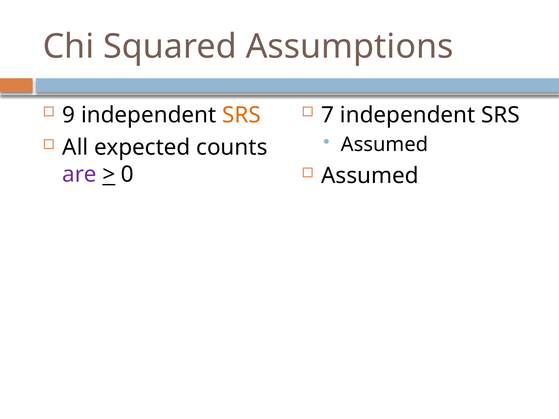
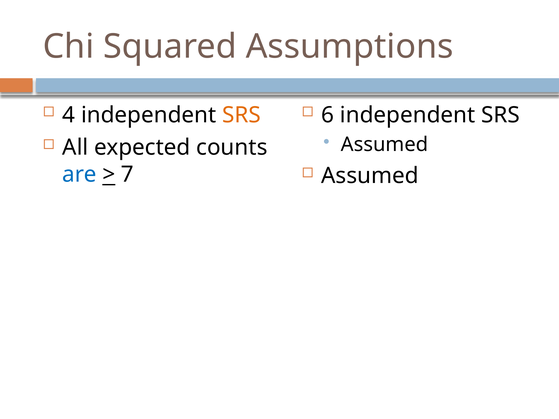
9: 9 -> 4 (69, 115)
7: 7 -> 6 (328, 115)
are colour: purple -> blue (79, 174)
0: 0 -> 7 (127, 174)
